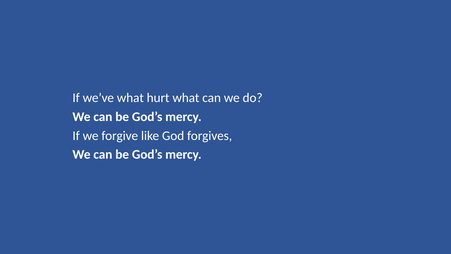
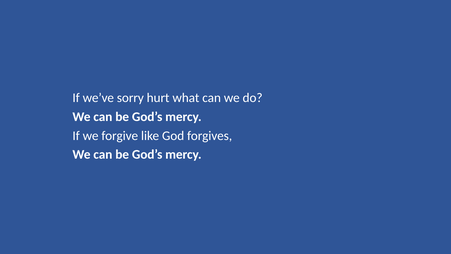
we’ve what: what -> sorry (130, 98)
